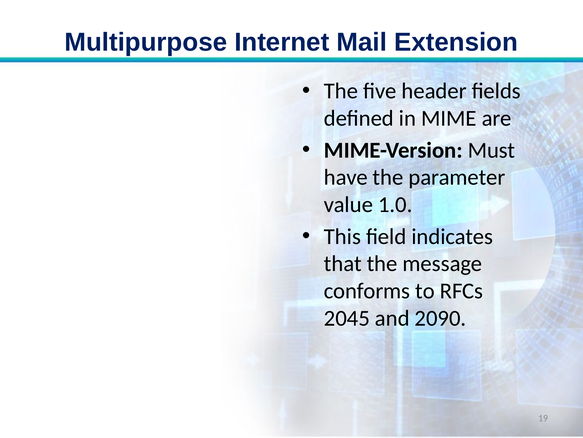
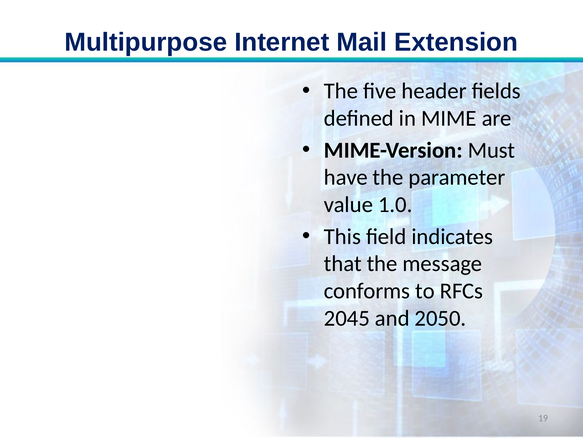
2090: 2090 -> 2050 (440, 318)
